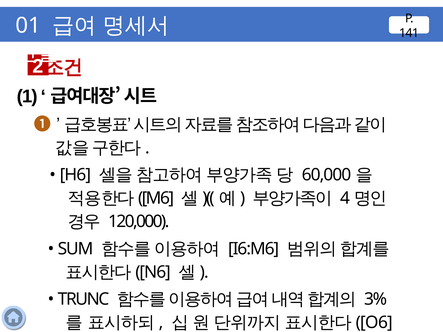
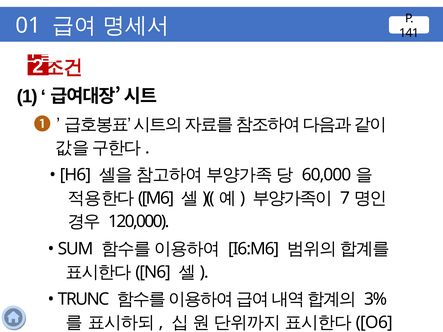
4: 4 -> 7 (345, 198)
